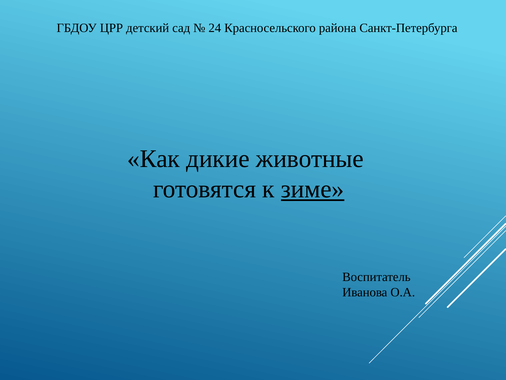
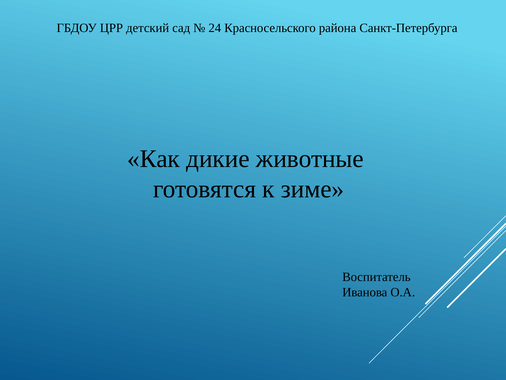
зиме underline: present -> none (313, 189)
